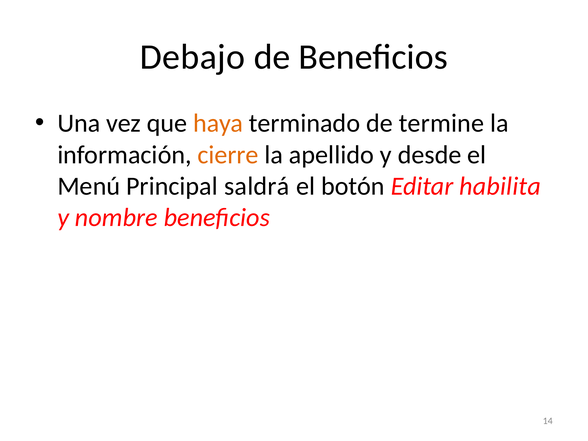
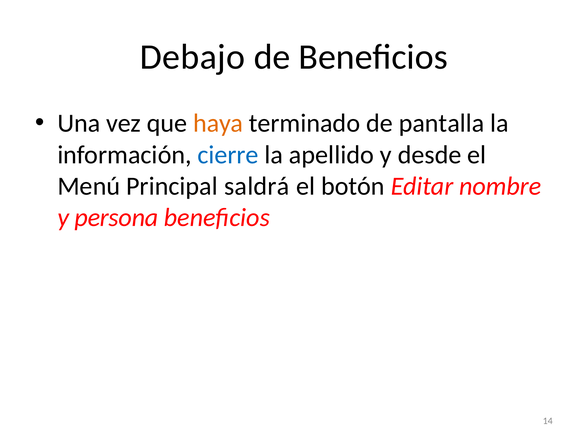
termine: termine -> pantalla (442, 123)
cierre colour: orange -> blue (228, 155)
habilita: habilita -> nombre (500, 186)
nombre: nombre -> persona (116, 217)
